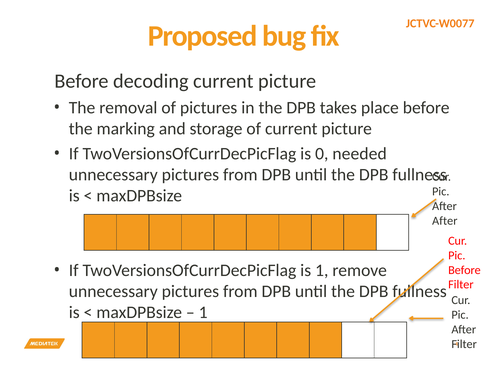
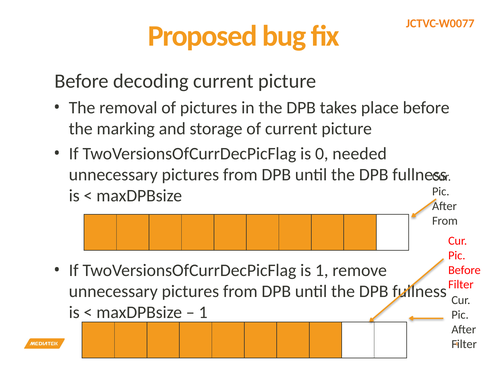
After: After -> From (445, 221)
